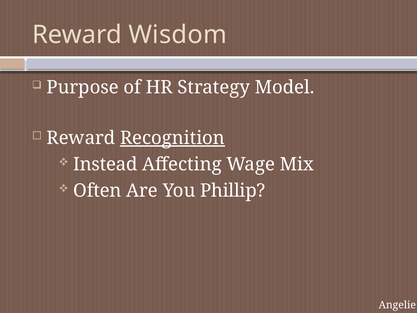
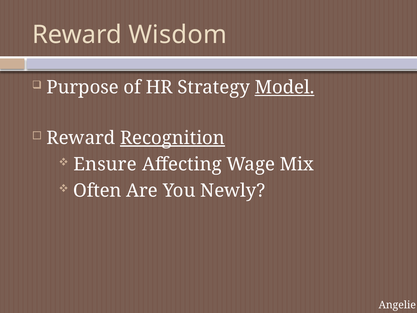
Model underline: none -> present (285, 87)
Instead: Instead -> Ensure (105, 164)
Phillip: Phillip -> Newly (233, 191)
